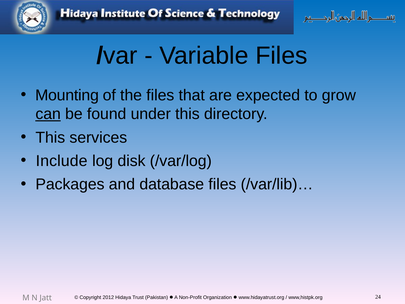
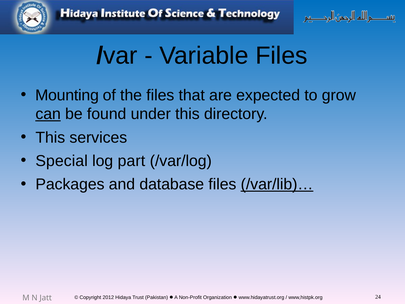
Include: Include -> Special (62, 161)
disk: disk -> part (131, 161)
/var/lib)… underline: none -> present (277, 184)
